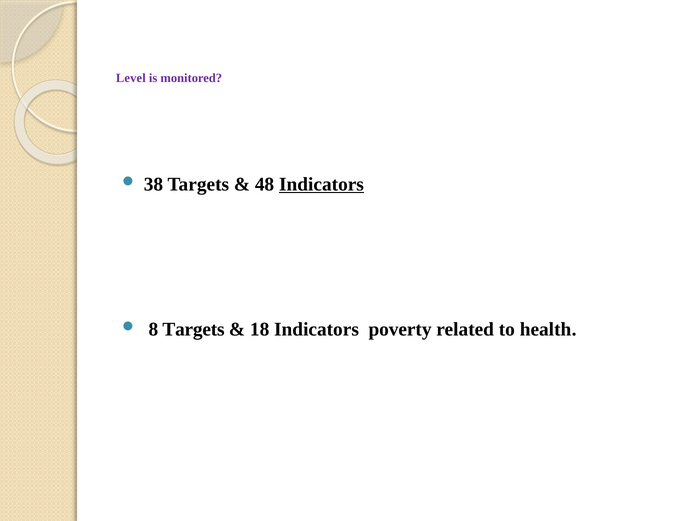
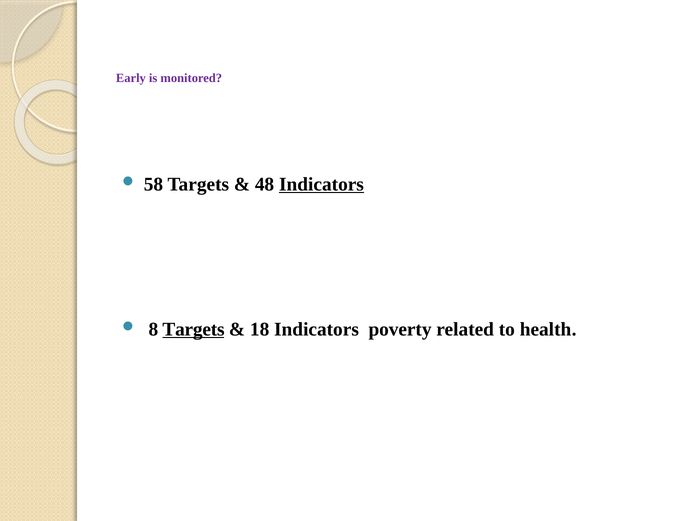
Level: Level -> Early (131, 78)
38: 38 -> 58 (153, 184)
Targets underline: none -> present (194, 329)
